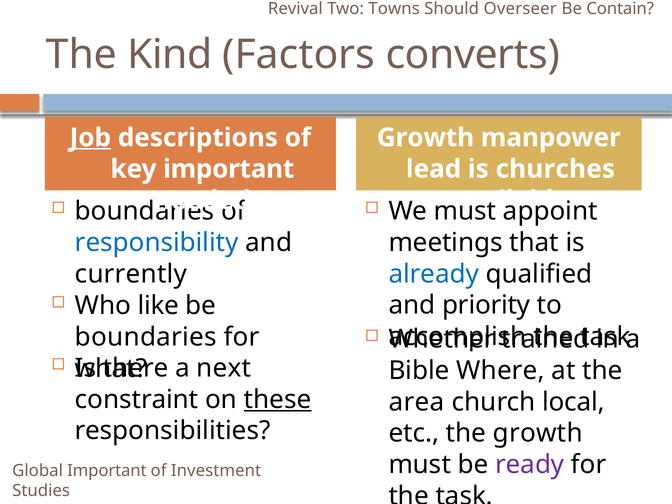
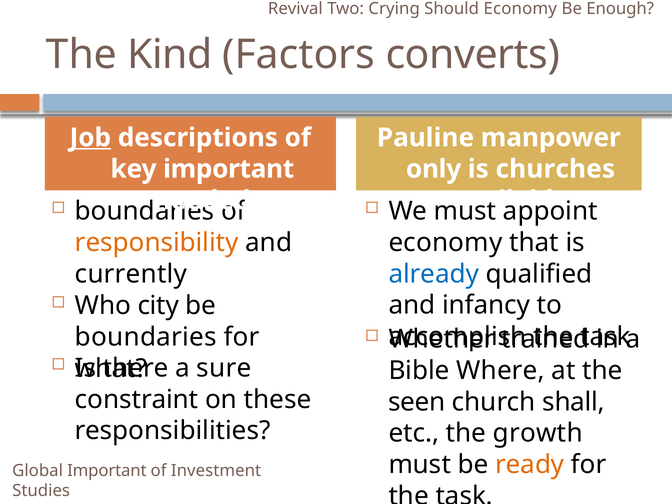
Towns: Towns -> Crying (394, 9)
Should Overseer: Overseer -> Economy (520, 9)
Contain: Contain -> Enough (620, 9)
Growth: Growth -> Pauline (425, 138)
lead: lead -> only (434, 169)
responsibility colour: blue -> orange (157, 243)
meetings: meetings -> economy (445, 243)
like: like -> city (158, 306)
priority: priority -> infancy (486, 305)
next: next -> sure (224, 368)
these underline: present -> none (278, 399)
area: area -> seen (417, 402)
local: local -> shall (574, 402)
ready colour: purple -> orange (530, 465)
